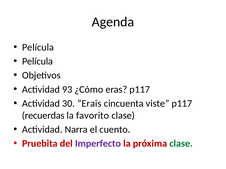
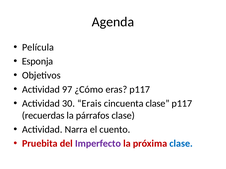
Película: Película -> Esponja (38, 61)
93: 93 -> 97 (67, 90)
cincuenta viste: viste -> clase (158, 104)
favorito: favorito -> párrafos (93, 116)
clase colour: green -> blue (181, 144)
